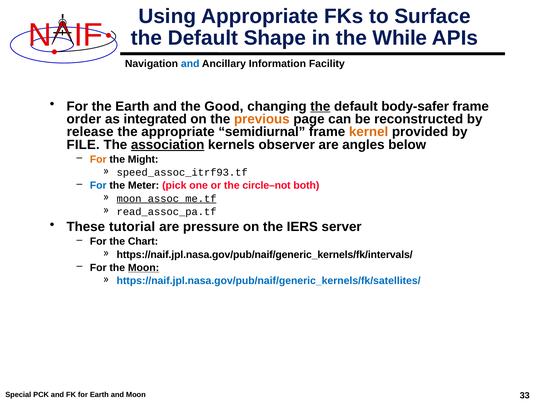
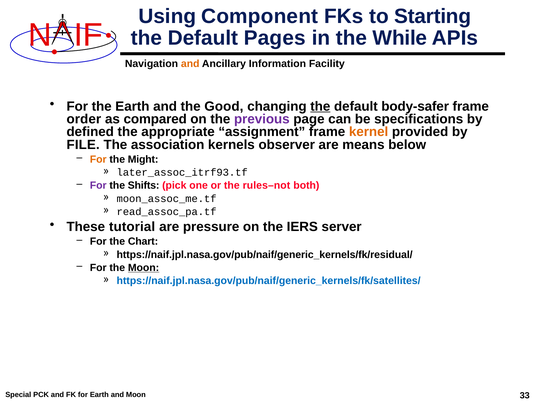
Using Appropriate: Appropriate -> Component (260, 16)
Surface: Surface -> Starting (433, 16)
Shape: Shape -> Pages (275, 38)
and colour: blue -> orange (190, 64)
integrated: integrated -> compared (155, 119)
previous colour: orange -> purple (262, 119)
reconstructed: reconstructed -> specifications (419, 119)
release: release -> defined (90, 132)
semidiurnal: semidiurnal -> assignment (262, 132)
association underline: present -> none (168, 145)
angles: angles -> means (363, 145)
speed_assoc_itrf93.tf: speed_assoc_itrf93.tf -> later_assoc_itrf93.tf (182, 173)
For colour: blue -> purple (98, 186)
Meter: Meter -> Shifts (144, 186)
circle–not: circle–not -> rules–not (266, 186)
moon_assoc_me.tf underline: present -> none (167, 199)
https://naif.jpl.nasa.gov/pub/naif/generic_kernels/fk/intervals/: https://naif.jpl.nasa.gov/pub/naif/generic_kernels/fk/intervals/ -> https://naif.jpl.nasa.gov/pub/naif/generic_kernels/fk/residual/ (265, 255)
